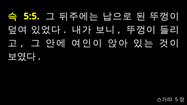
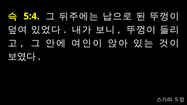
5:5: 5:5 -> 5:4 (32, 16)
